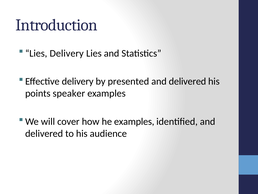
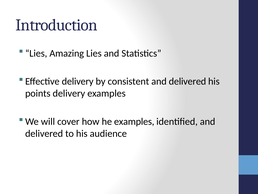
Lies Delivery: Delivery -> Amazing (67, 53)
presented: presented -> consistent (128, 81)
points speaker: speaker -> delivery (69, 93)
